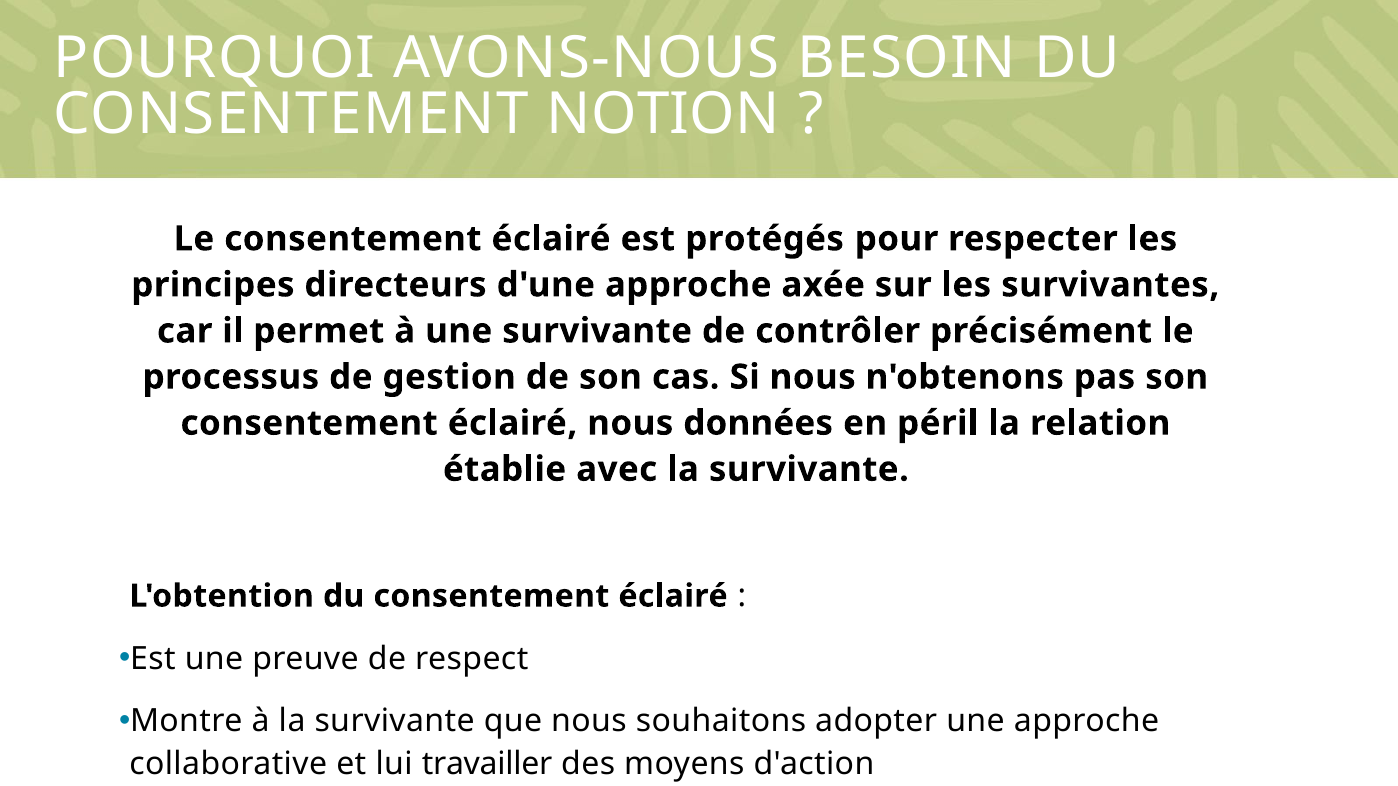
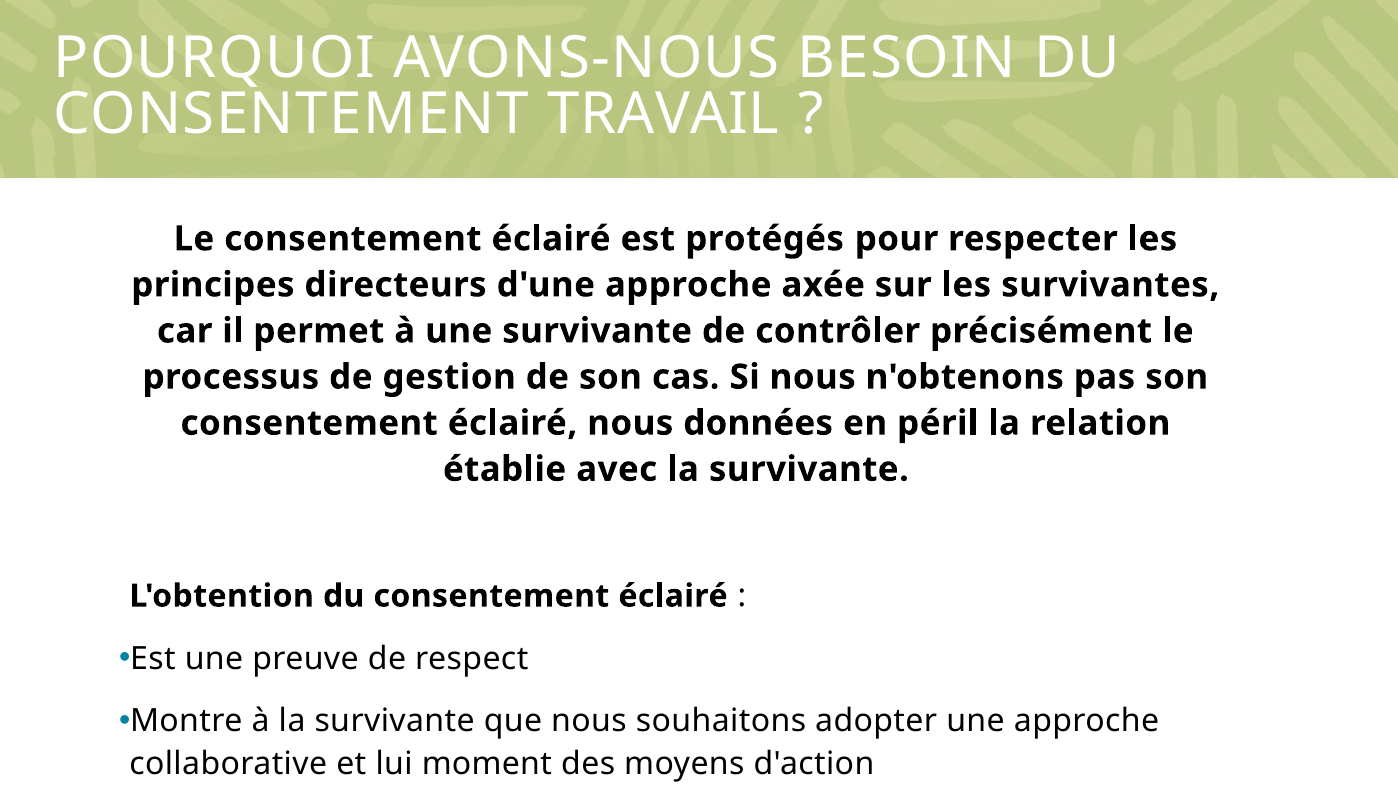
NOTION: NOTION -> TRAVAIL (663, 114)
travailler: travailler -> moment (487, 764)
